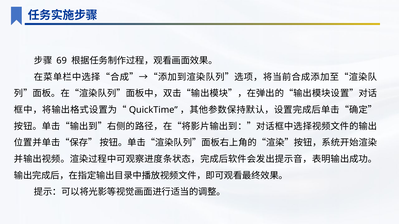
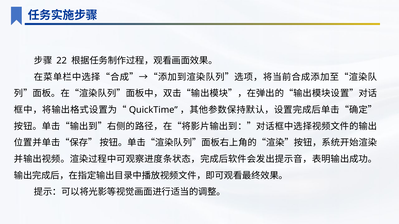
69: 69 -> 22 (62, 61)
